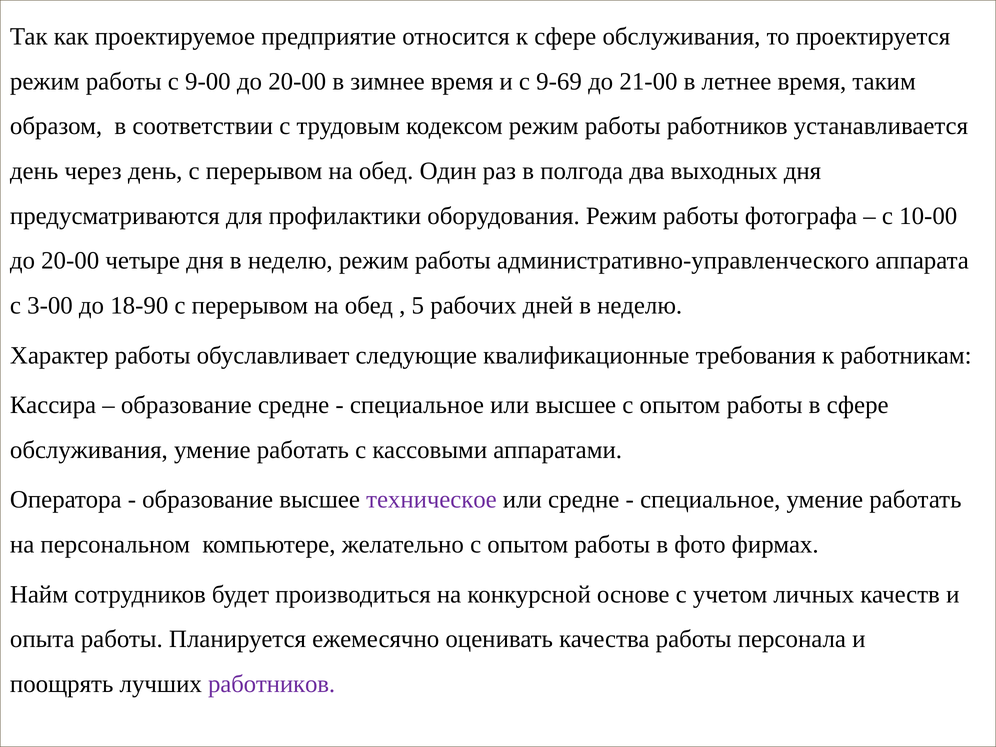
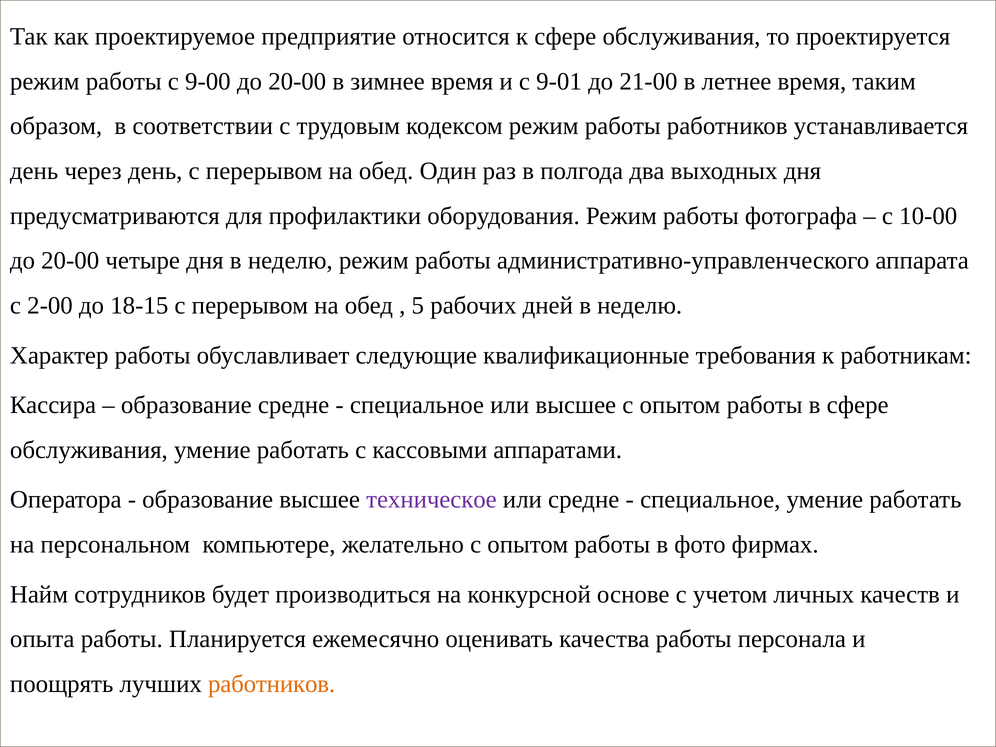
9-69: 9-69 -> 9-01 (559, 81)
3-00: 3-00 -> 2-00 (50, 306)
18-90: 18-90 -> 18-15 (139, 306)
работников colour: purple -> orange (272, 684)
